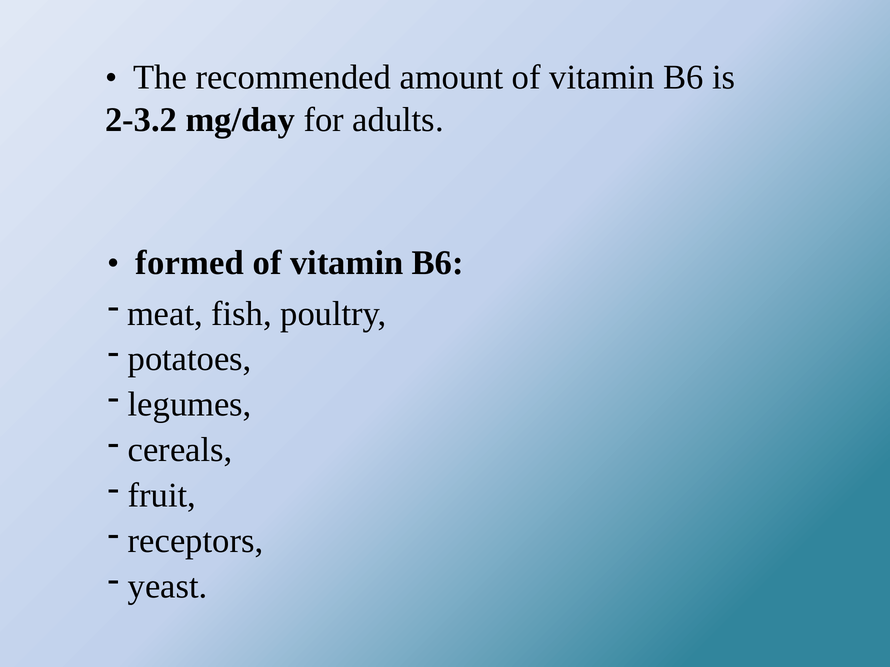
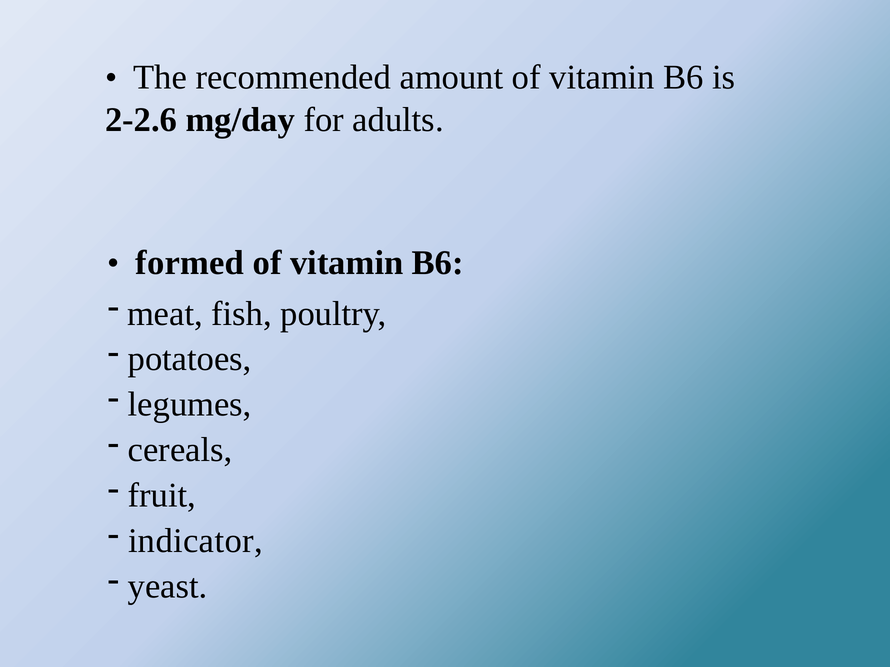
2-3.2: 2-3.2 -> 2-2.6 (141, 120)
receptors: receptors -> indicator (195, 541)
